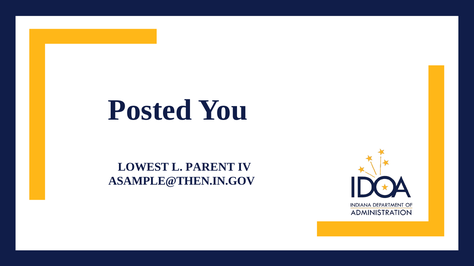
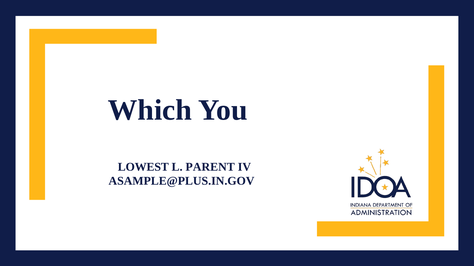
Posted: Posted -> Which (150, 110)
ASAMPLE@THEN.IN.GOV: ASAMPLE@THEN.IN.GOV -> ASAMPLE@PLUS.IN.GOV (182, 181)
